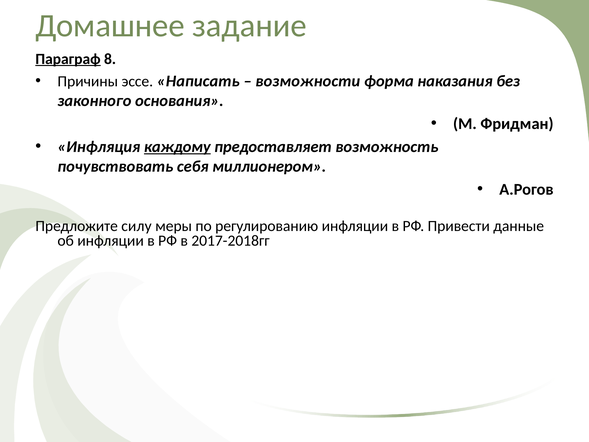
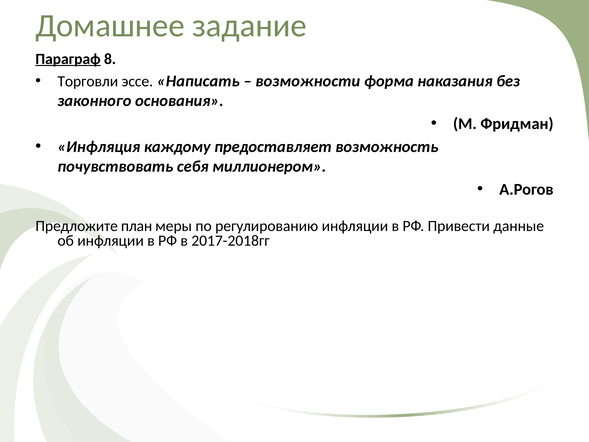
Причины: Причины -> Торговли (88, 81)
каждому underline: present -> none (177, 147)
силу: силу -> план (137, 226)
